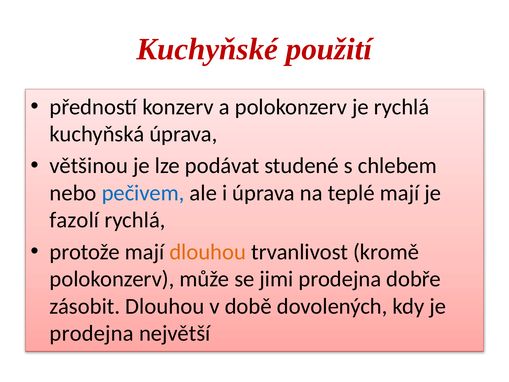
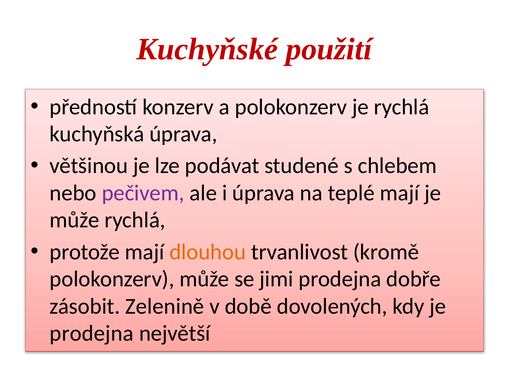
pečivem colour: blue -> purple (143, 193)
fazolí: fazolí -> může (75, 220)
zásobit Dlouhou: Dlouhou -> Zelenině (165, 306)
